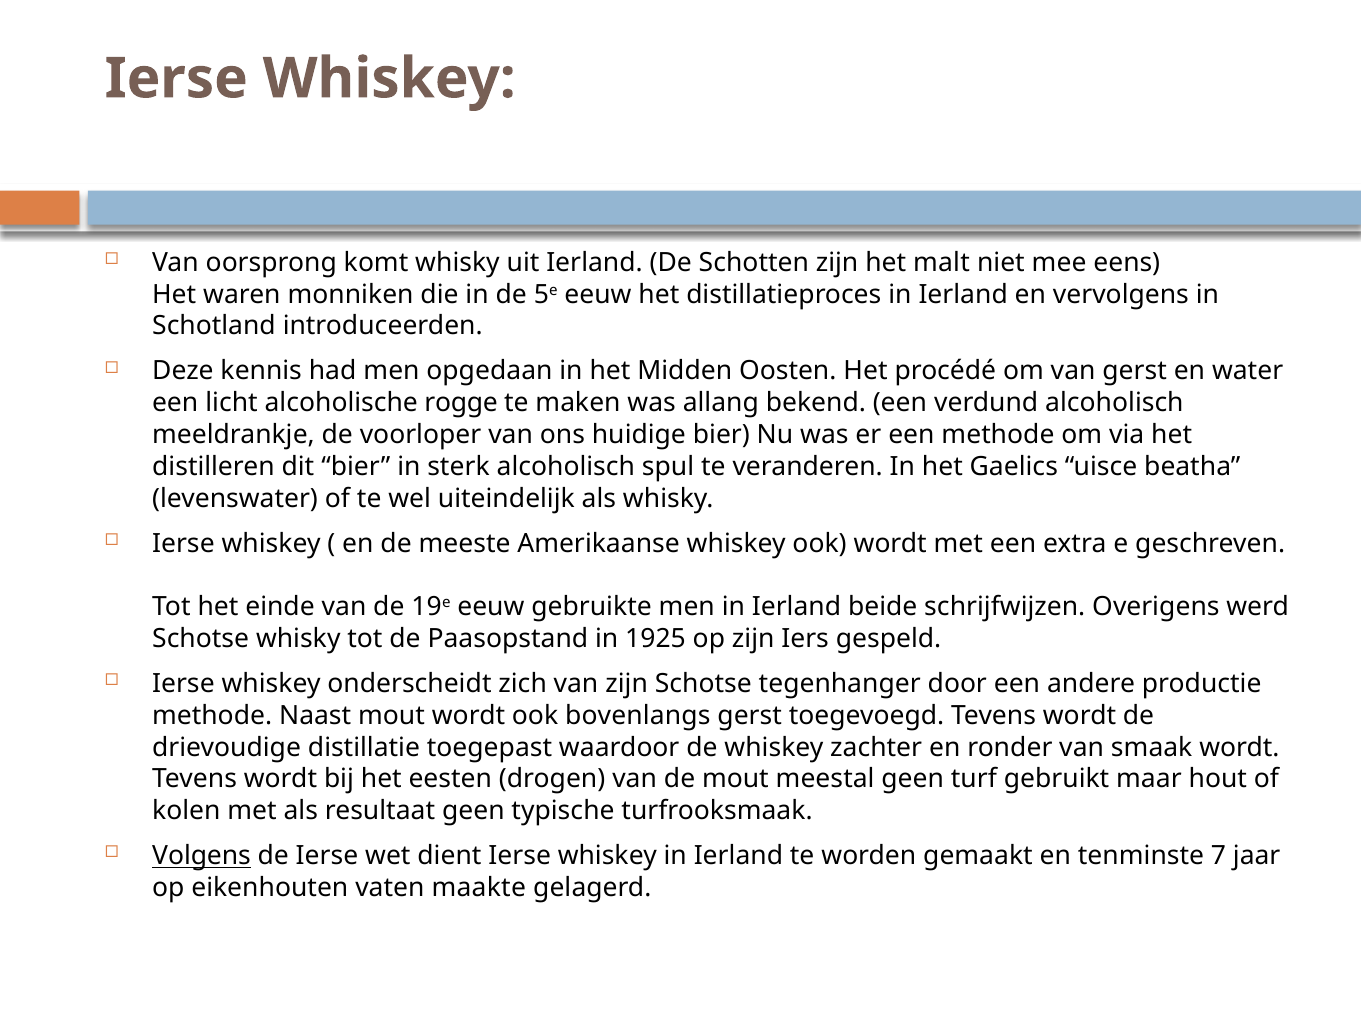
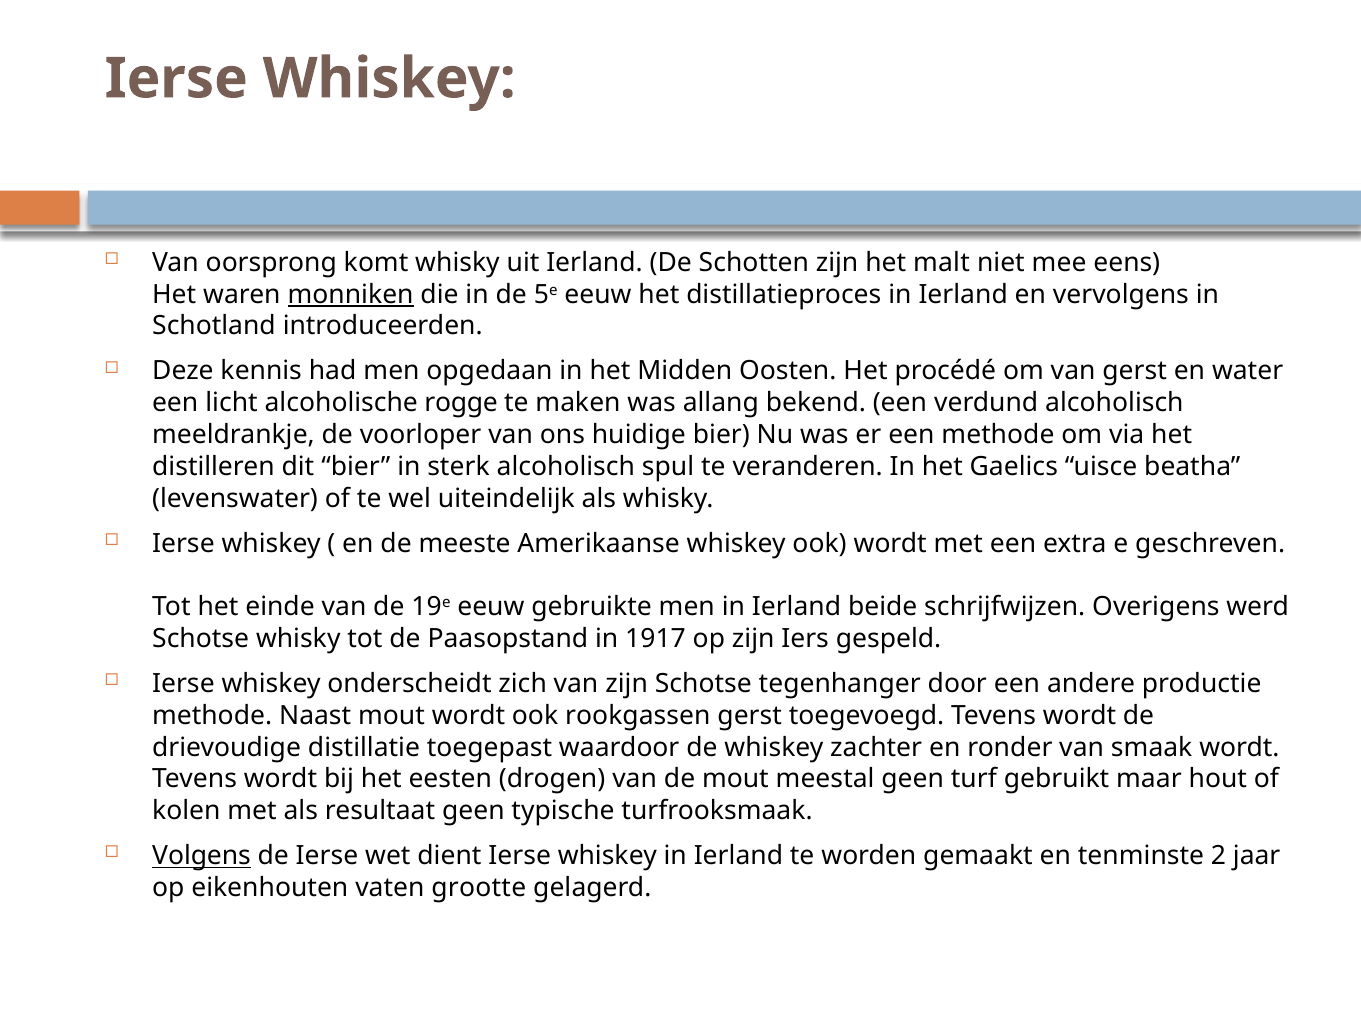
monniken underline: none -> present (351, 294)
1925: 1925 -> 1917 (656, 639)
bovenlangs: bovenlangs -> rookgassen (638, 715)
7: 7 -> 2 (1219, 856)
maakte: maakte -> grootte (479, 887)
